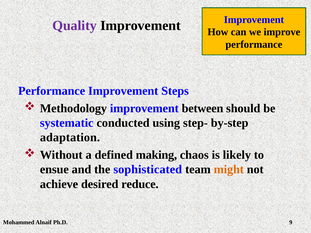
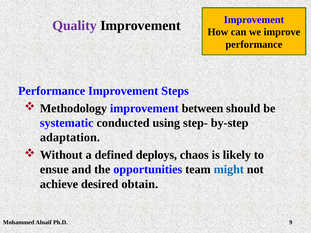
making: making -> deploys (156, 155)
sophisticated: sophisticated -> opportunities (148, 170)
might colour: orange -> blue (229, 170)
reduce: reduce -> obtain (140, 184)
